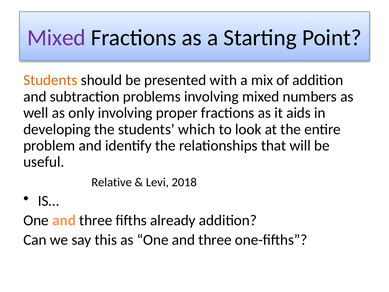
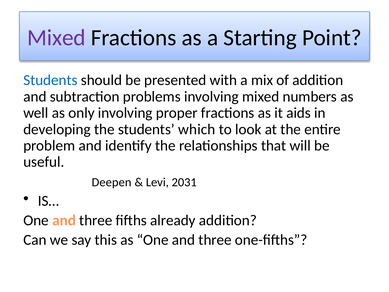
Students colour: orange -> blue (50, 80)
Relative: Relative -> Deepen (112, 182)
2018: 2018 -> 2031 (184, 182)
